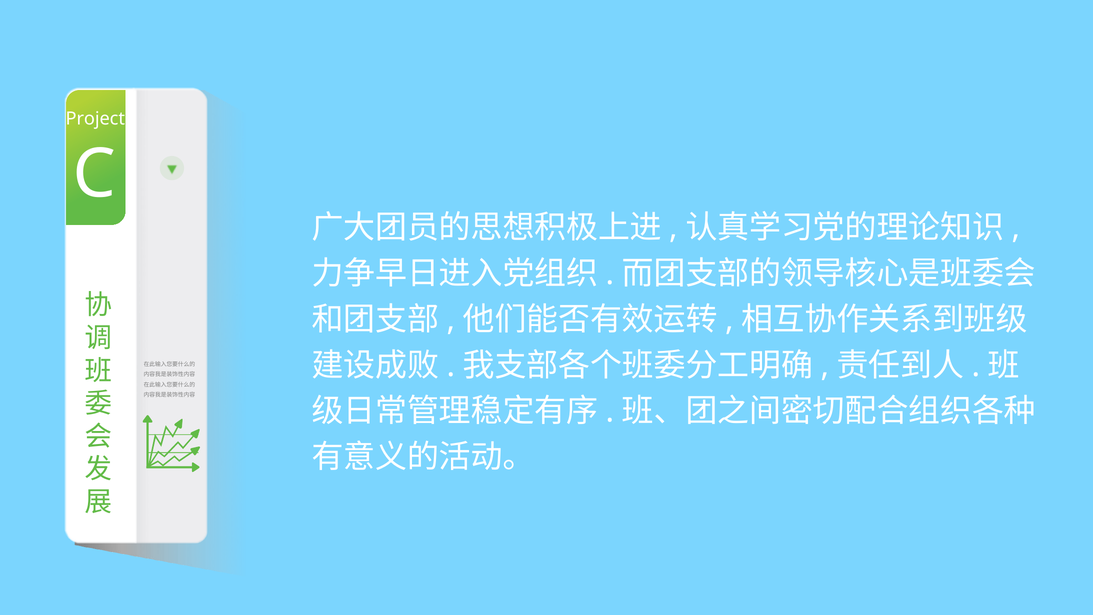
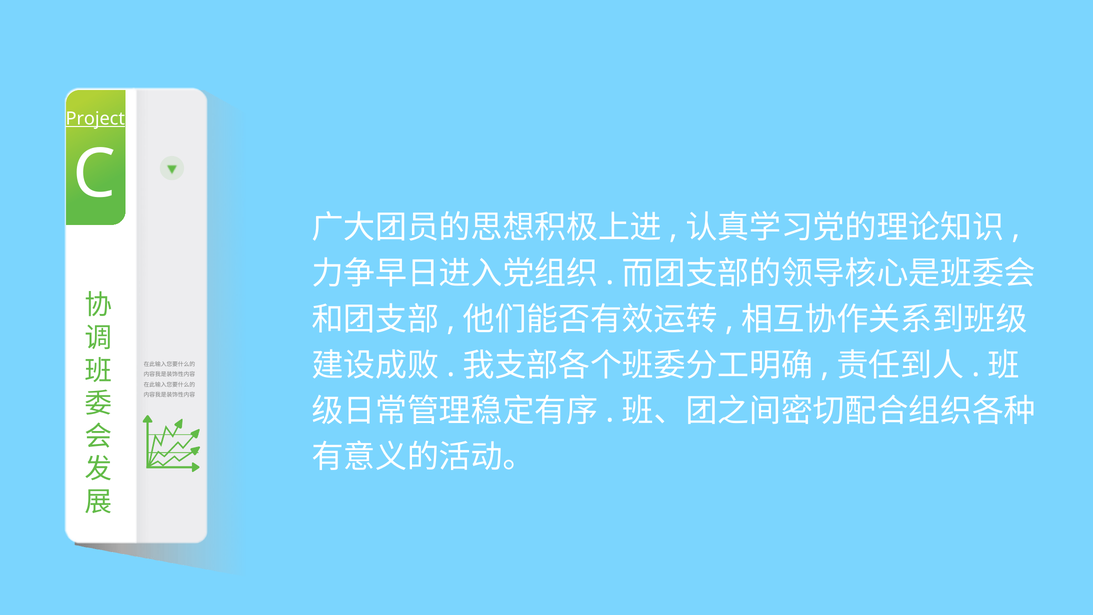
Project underline: none -> present (95, 119)
